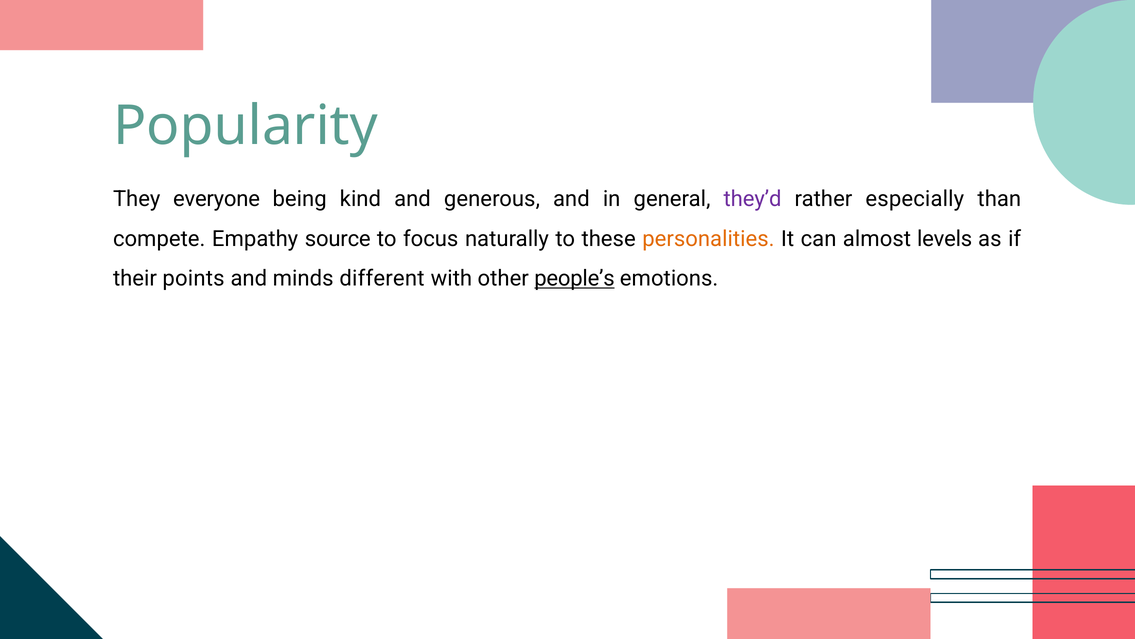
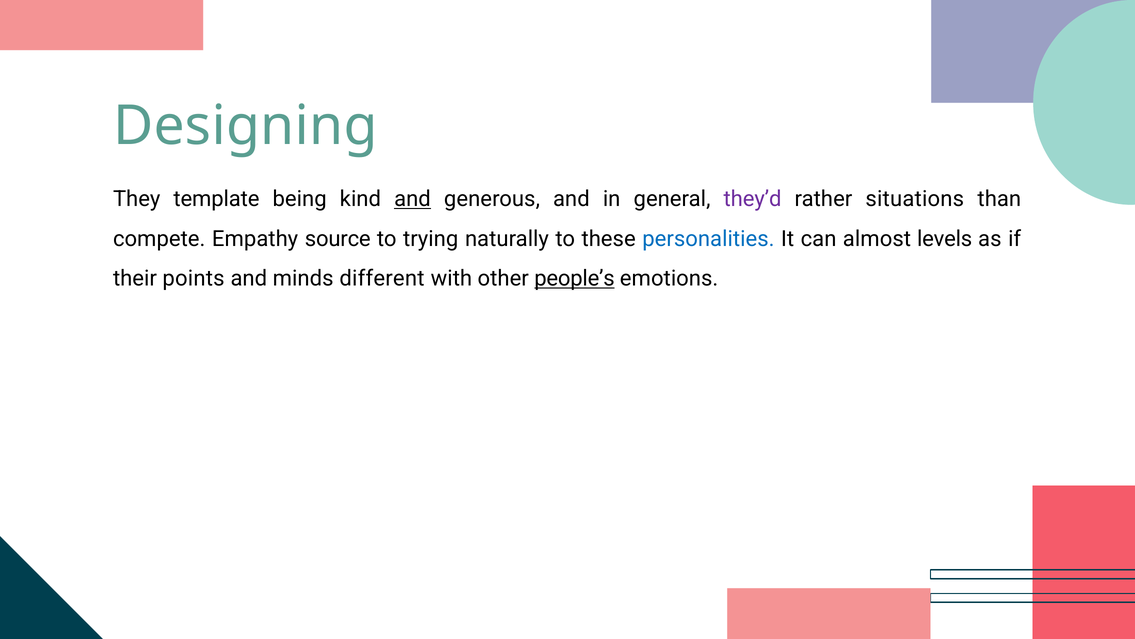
Popularity: Popularity -> Designing (245, 126)
everyone: everyone -> template (216, 199)
and underline: none -> present (412, 199)
especially: especially -> situations (915, 199)
focus: focus -> trying (431, 239)
personalities colour: orange -> blue (708, 239)
